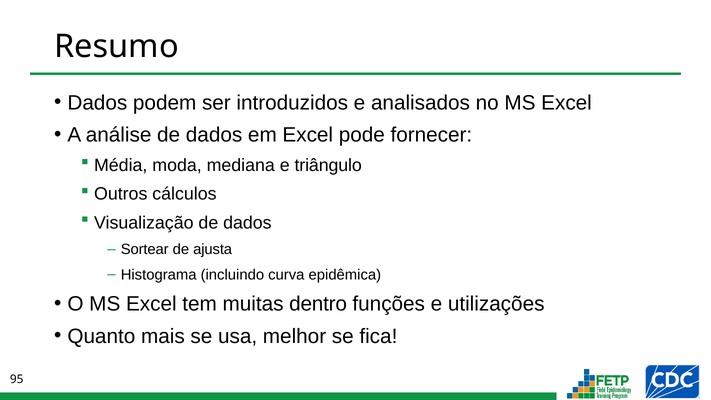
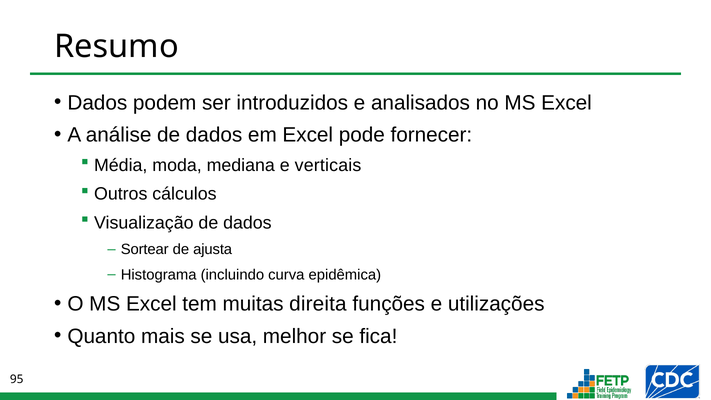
triângulo: triângulo -> verticais (328, 165)
dentro: dentro -> direita (318, 304)
